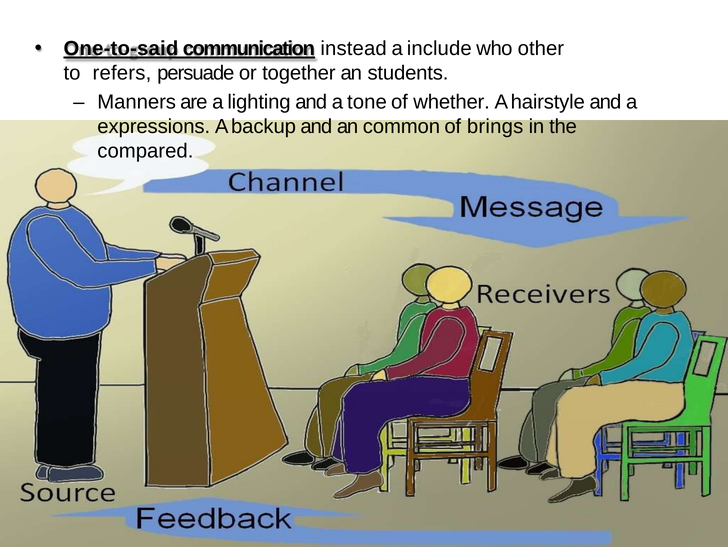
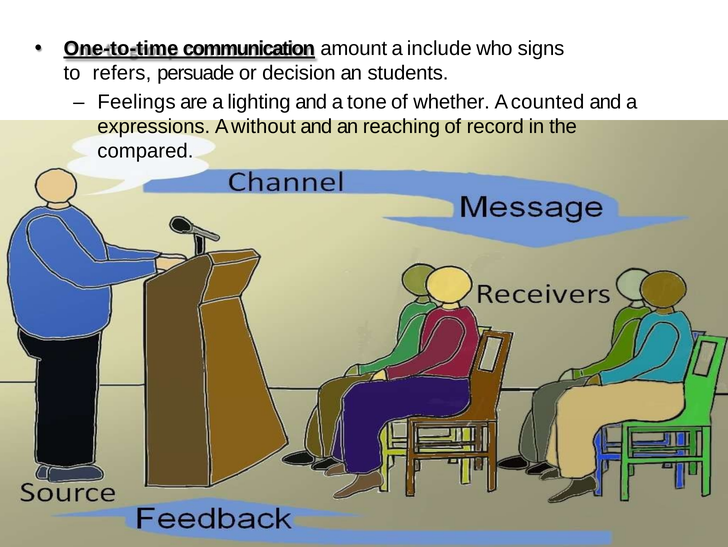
One-to-said: One-to-said -> One-to-time (121, 48)
instead: instead -> amount (354, 48)
other: other -> signs (541, 48)
together: together -> decision (299, 73)
Manners: Manners -> Feelings (137, 102)
hairstyle: hairstyle -> counted (548, 102)
backup: backup -> without (263, 127)
common: common -> reaching (401, 127)
brings: brings -> record (495, 127)
